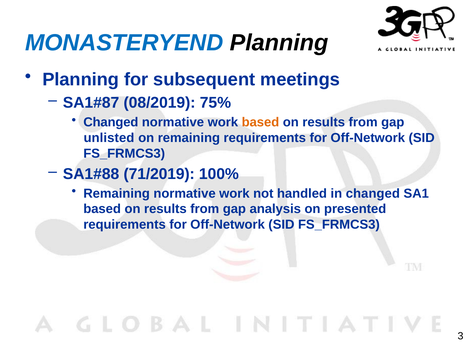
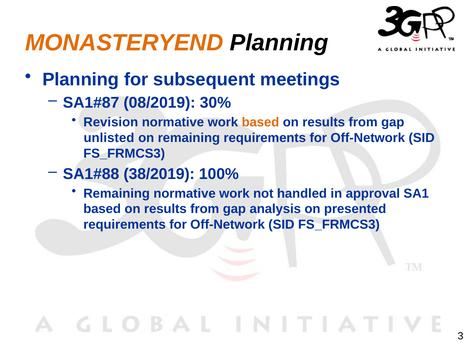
MONASTERYEND colour: blue -> orange (124, 43)
75%: 75% -> 30% (215, 103)
Changed: Changed -> Revision (111, 122)
71/2019: 71/2019 -> 38/2019 (159, 174)
in changed: changed -> approval (373, 193)
